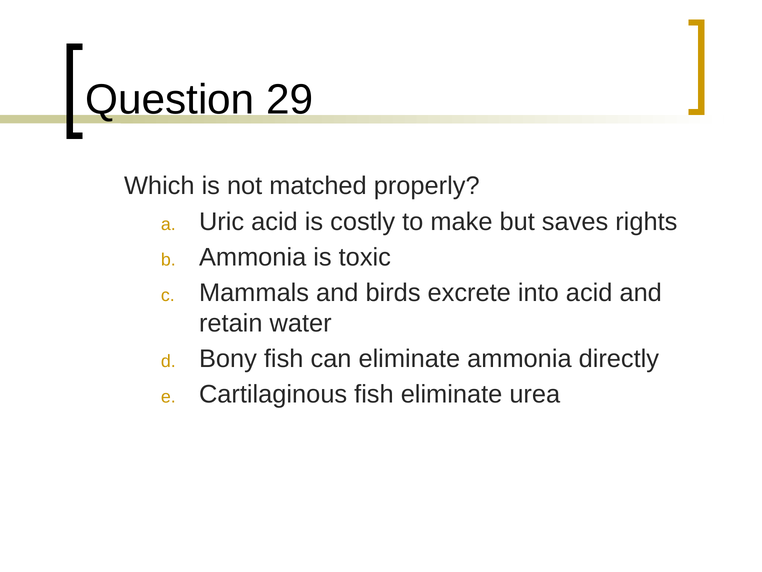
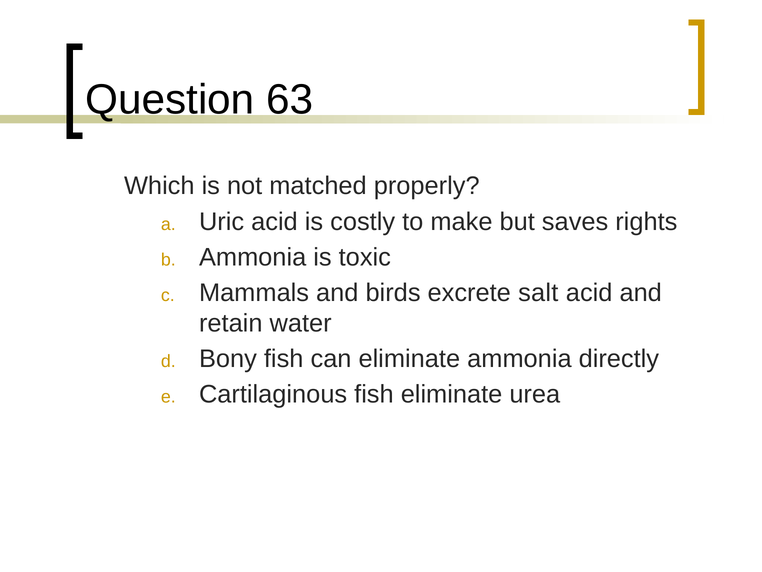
29: 29 -> 63 (290, 100)
into: into -> salt (538, 293)
